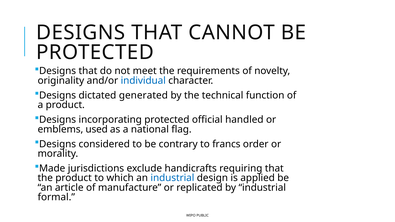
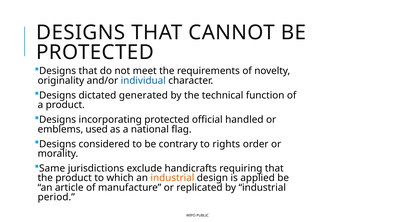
francs: francs -> rights (226, 144)
Made: Made -> Same (52, 169)
industrial colour: blue -> orange (172, 178)
formal: formal -> period (56, 197)
